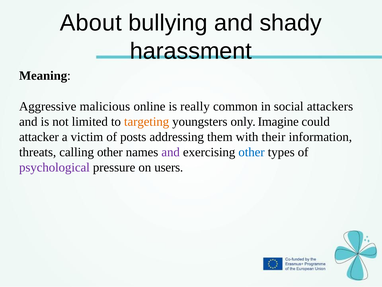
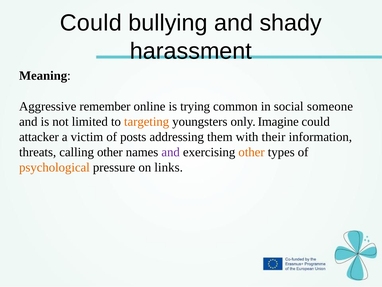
About: About -> Could (91, 23)
malicious: malicious -> remember (105, 106)
really: really -> trying (195, 106)
attackers: attackers -> someone (330, 106)
other colour: blue -> orange (252, 152)
psychological colour: purple -> orange (54, 167)
users: users -> links (169, 167)
